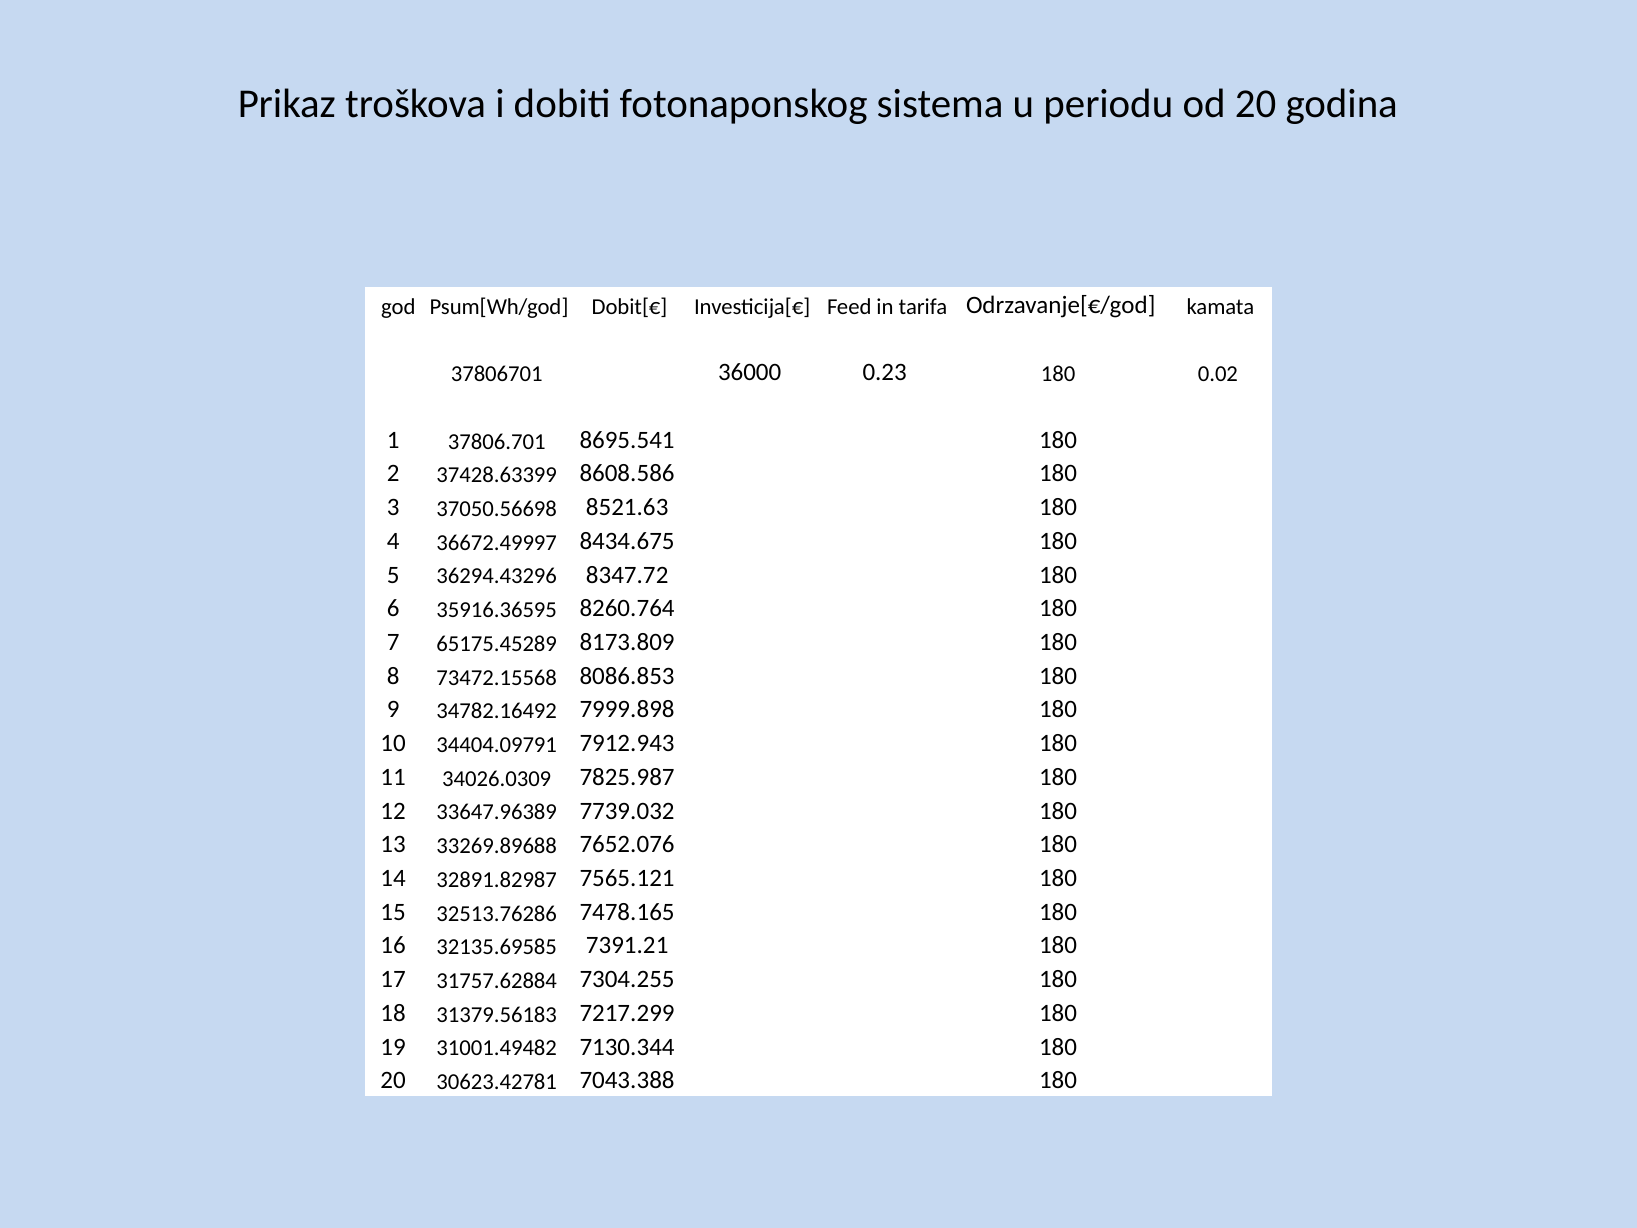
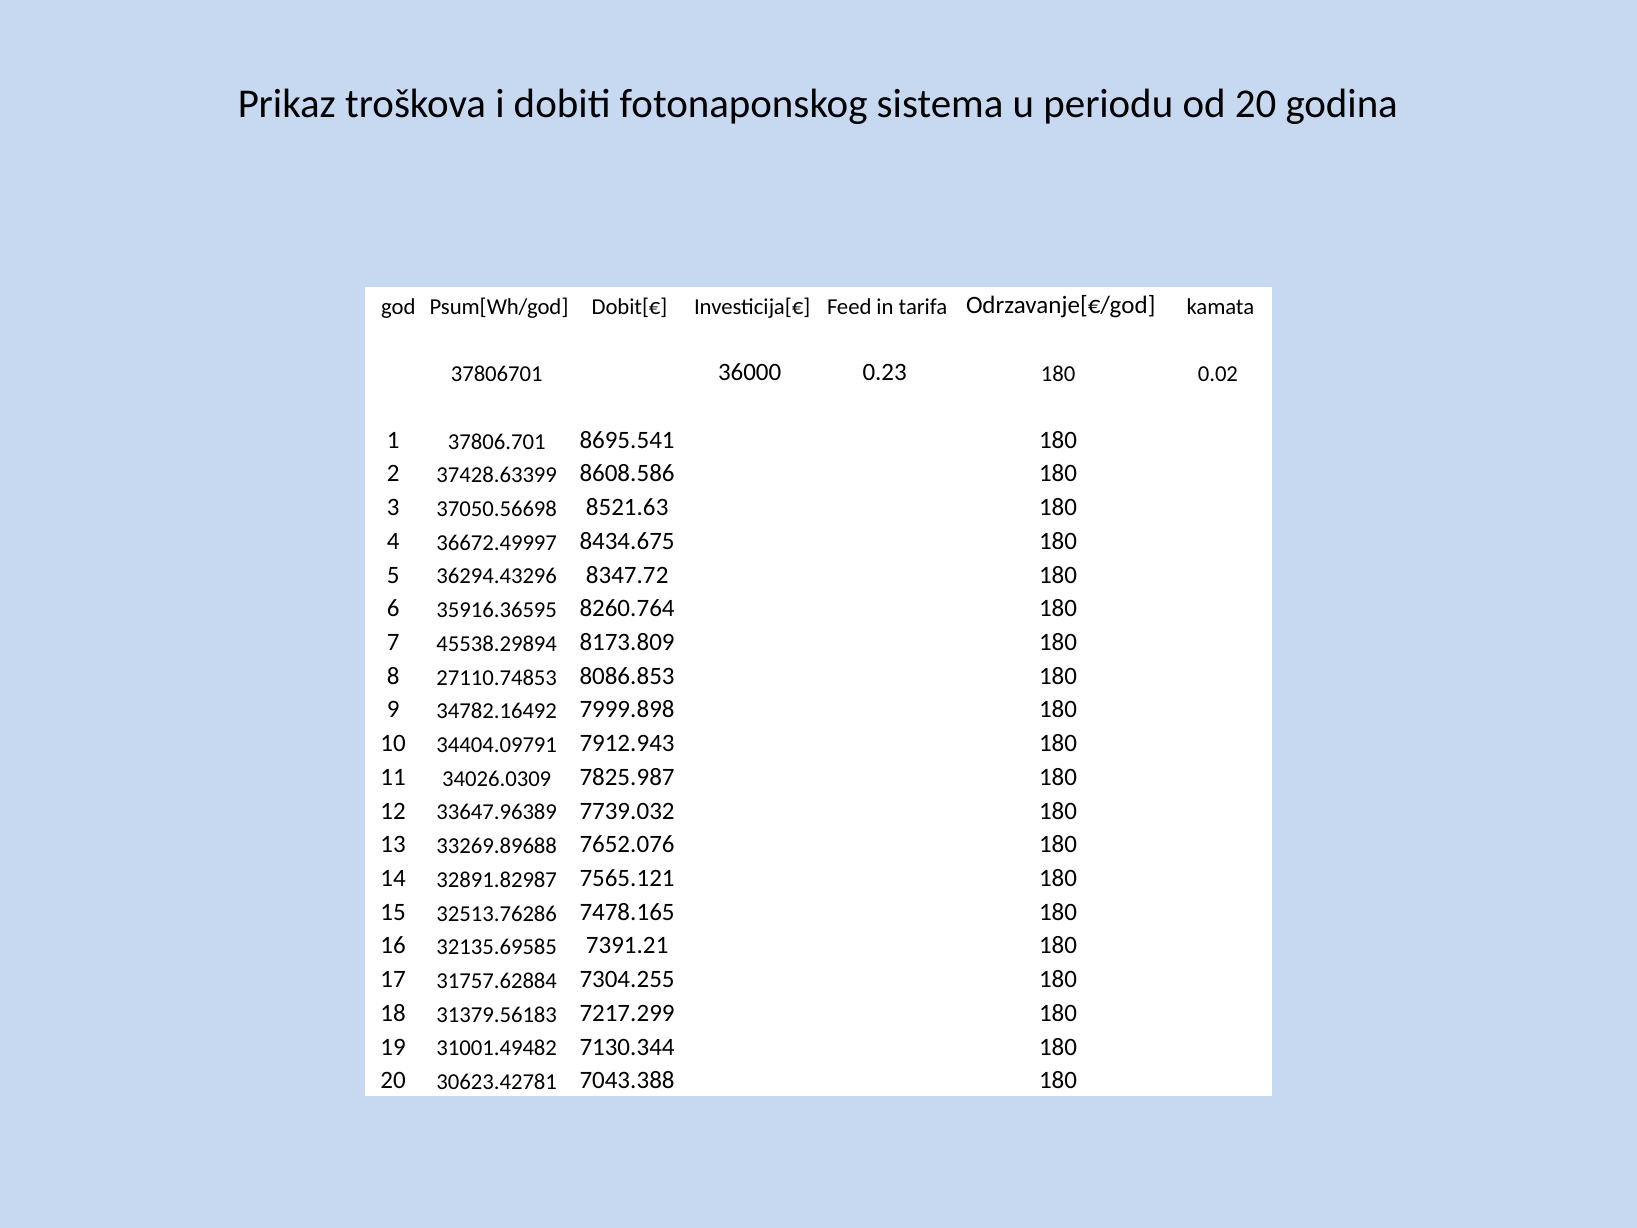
65175.45289: 65175.45289 -> 45538.29894 (497, 644)
73472.15568: 73472.15568 -> 27110.74853 (497, 677)
